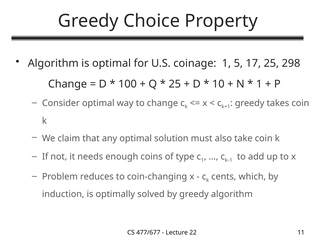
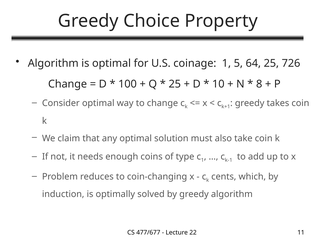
17: 17 -> 64 (253, 63)
298: 298 -> 726 (291, 63)
1: 1 -> 8 (259, 84)
